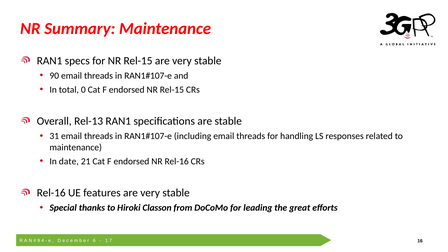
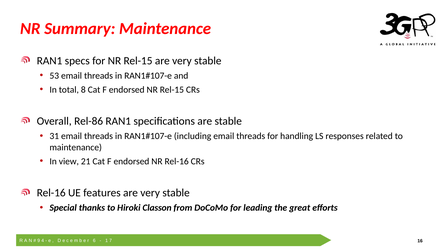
90: 90 -> 53 (54, 76)
0: 0 -> 8 (83, 90)
Rel-13: Rel-13 -> Rel-86 (89, 121)
date: date -> view (69, 161)
